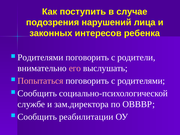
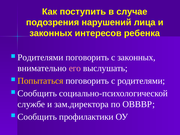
с родители: родители -> законных (136, 57)
Попытаться colour: pink -> yellow (40, 81)
реабилитации: реабилитации -> профилактики (86, 117)
